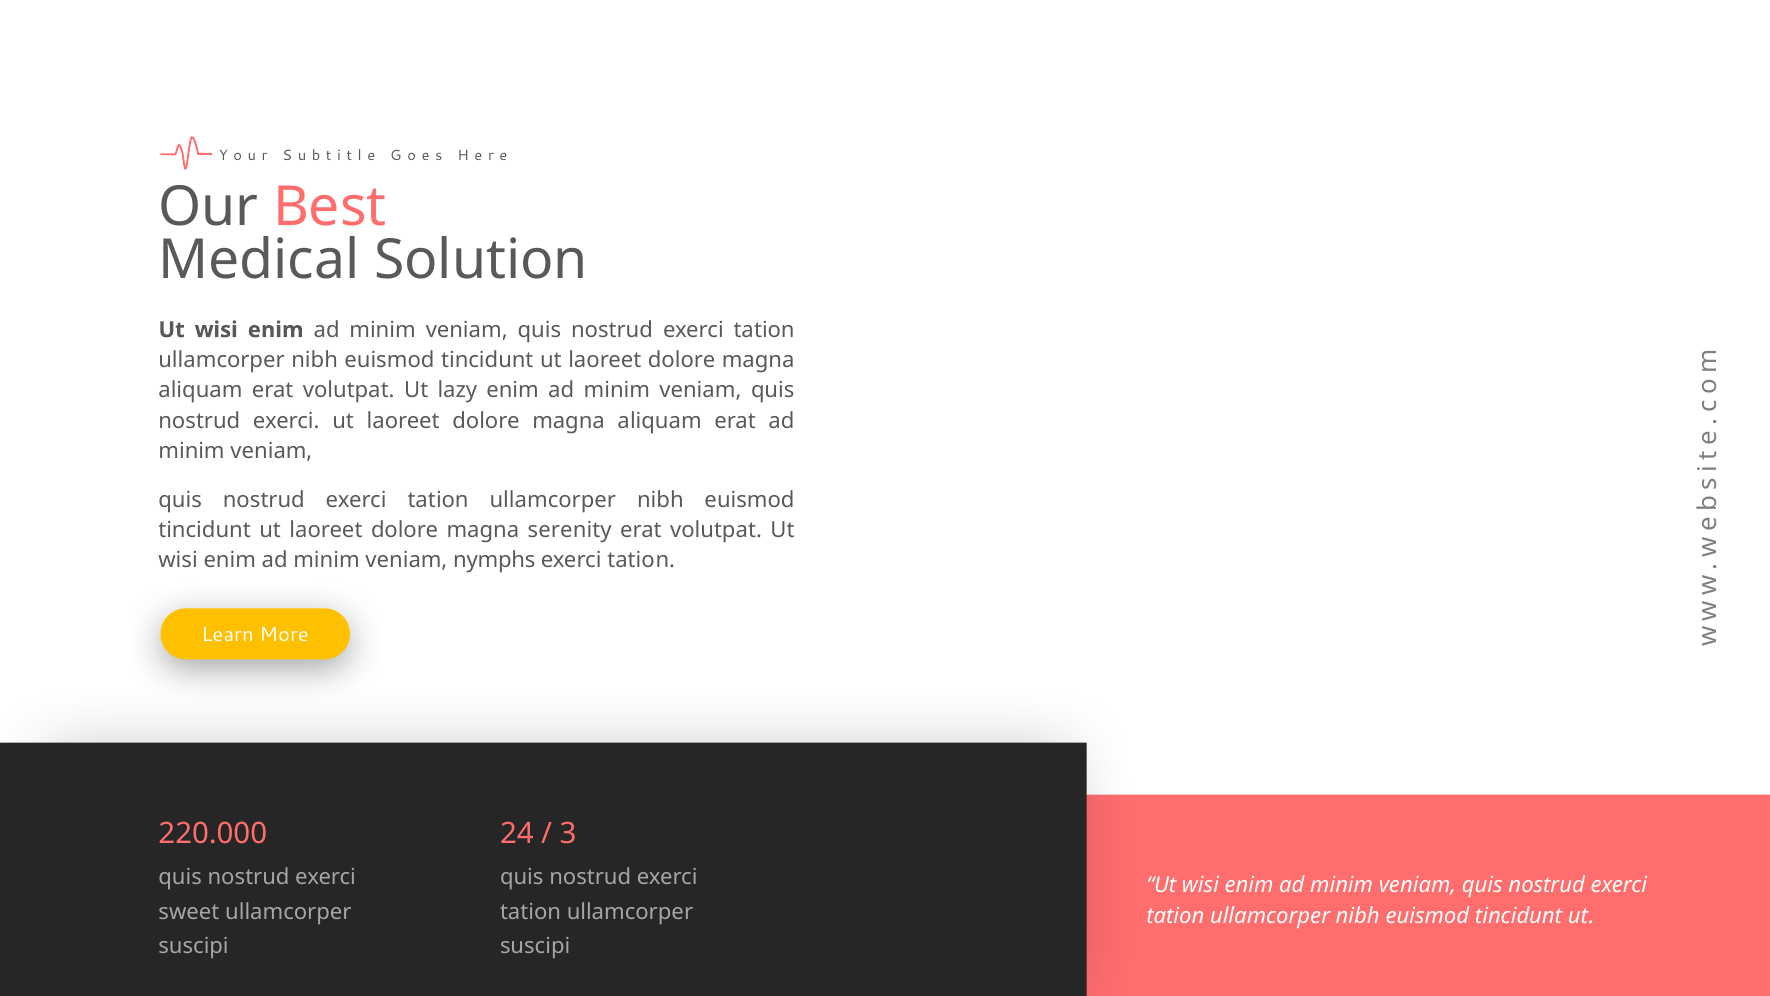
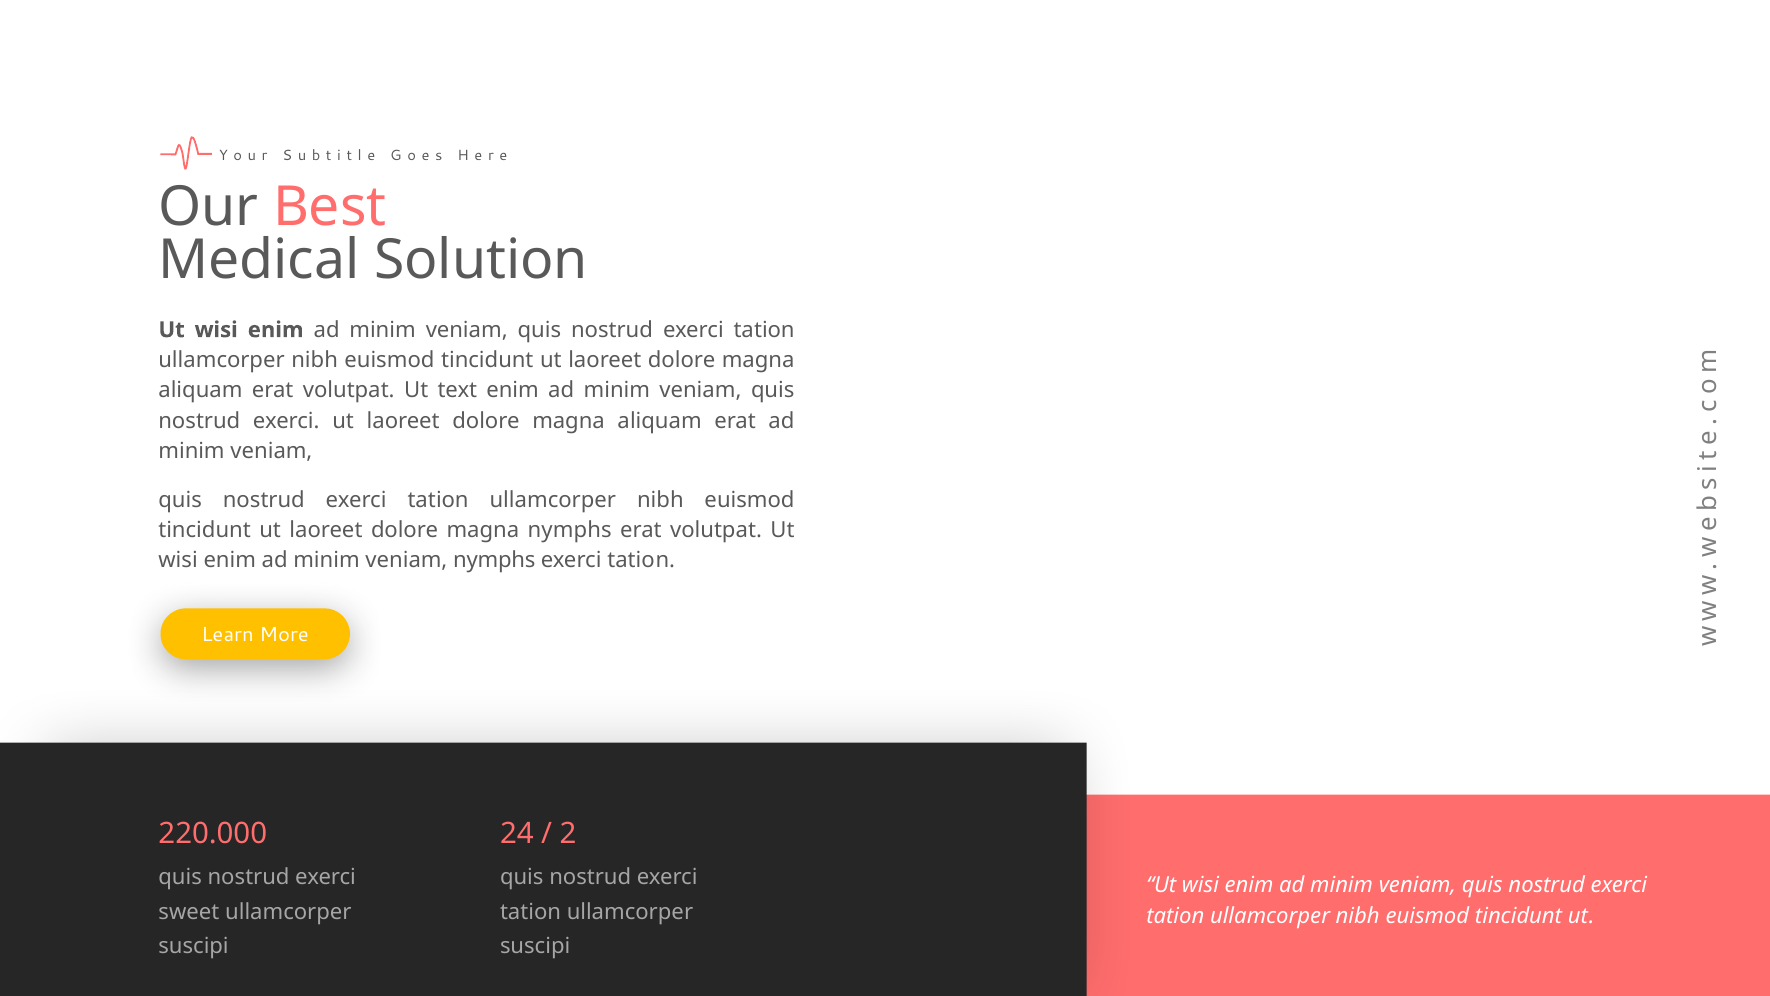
lazy: lazy -> text (457, 390)
magna serenity: serenity -> nymphs (570, 530)
3: 3 -> 2 (568, 833)
